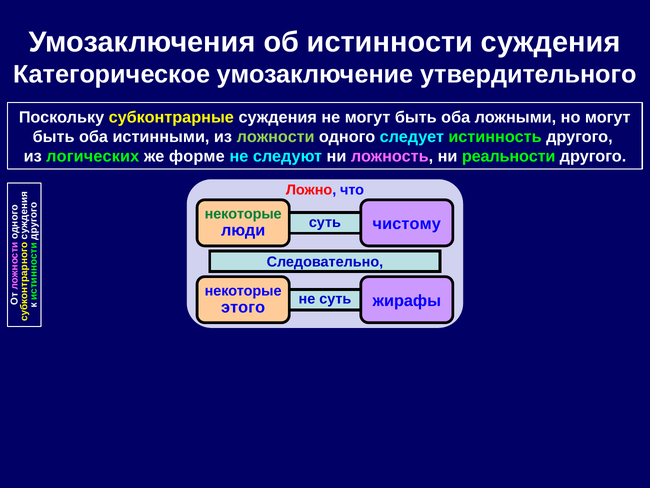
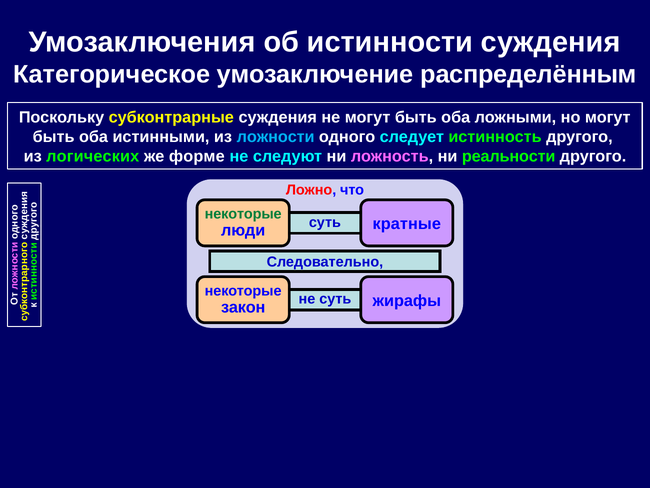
утвердительного: утвердительного -> распределённым (529, 74)
ложности colour: light green -> light blue (276, 137)
чистому: чистому -> кратные (407, 224)
этого: этого -> закон (243, 307)
